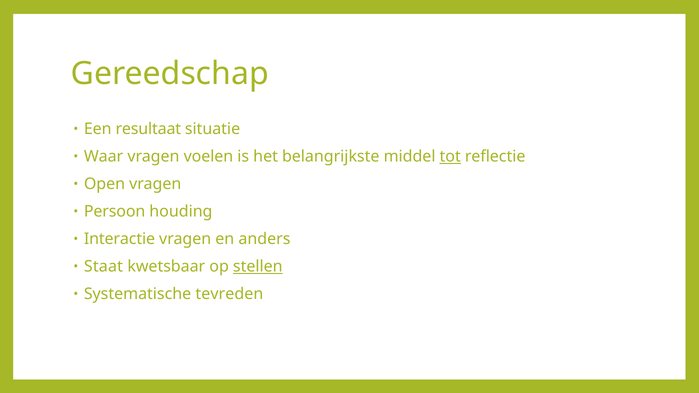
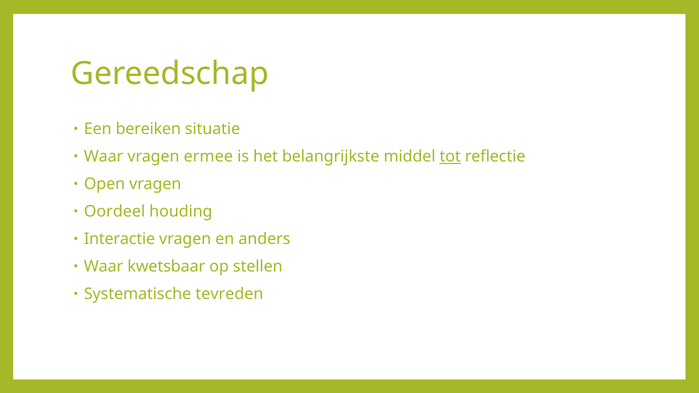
resultaat: resultaat -> bereiken (148, 129)
voelen: voelen -> ermee (208, 157)
Persoon: Persoon -> Oordeel (115, 212)
Staat: Staat -> Waar (104, 267)
stellen underline: present -> none (258, 267)
